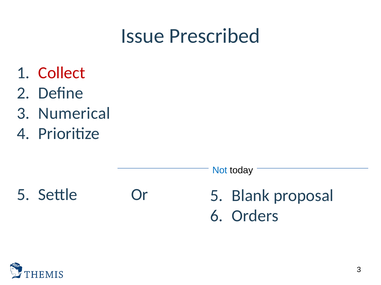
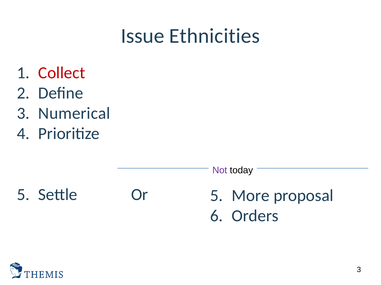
Prescribed: Prescribed -> Ethnicities (214, 36)
Not colour: blue -> purple (220, 171)
Blank: Blank -> More (251, 196)
